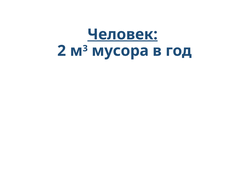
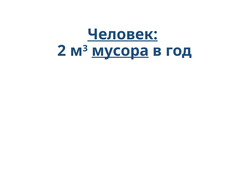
мусора underline: none -> present (120, 51)
